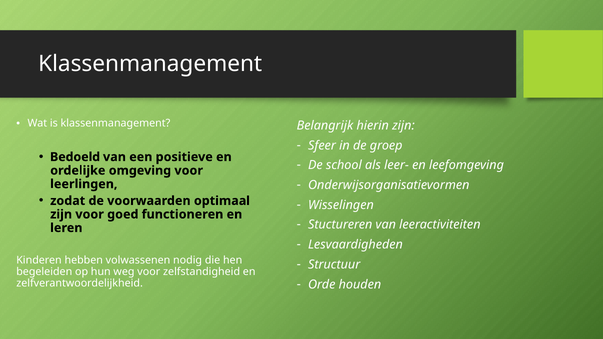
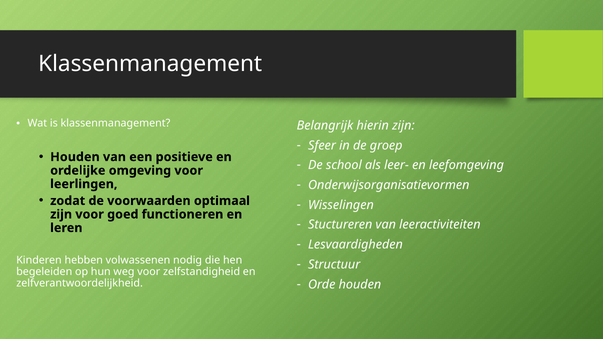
Bedoeld: Bedoeld -> Houden (75, 157)
